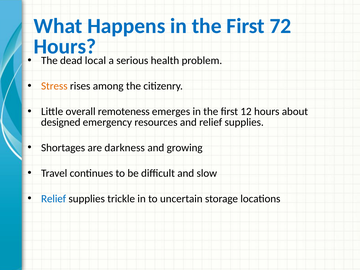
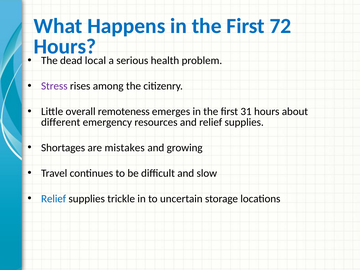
Stress colour: orange -> purple (54, 86)
12: 12 -> 31 (246, 112)
designed: designed -> different (61, 122)
darkness: darkness -> mistakes (125, 148)
